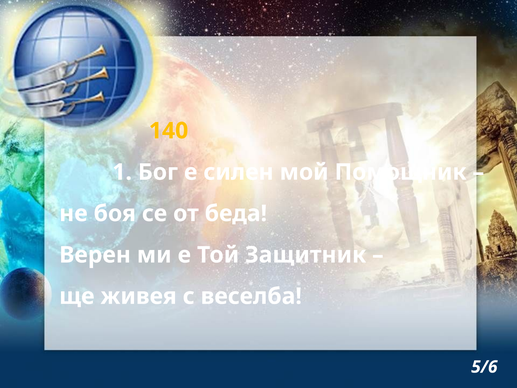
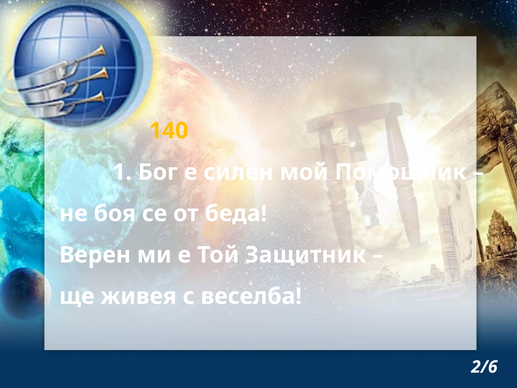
5/6: 5/6 -> 2/6 (484, 367)
